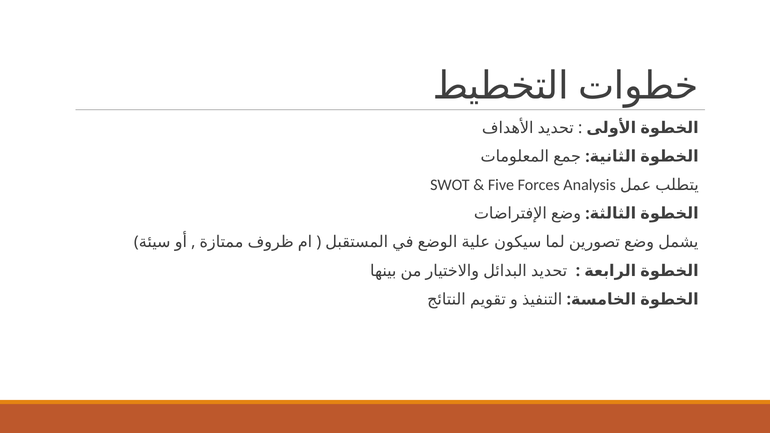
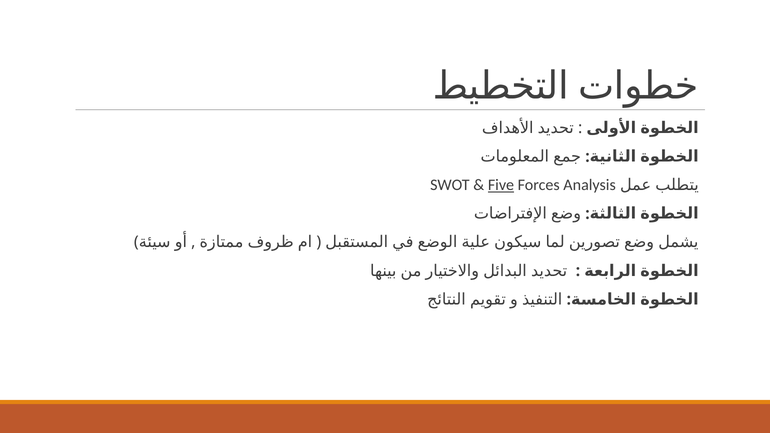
Five underline: none -> present (501, 185)
